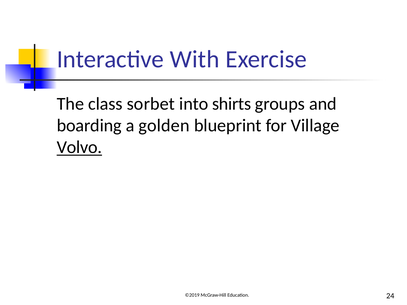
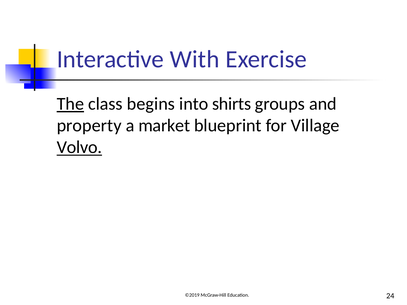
The underline: none -> present (70, 104)
sorbet: sorbet -> begins (151, 104)
boarding: boarding -> property (89, 126)
golden: golden -> market (164, 126)
